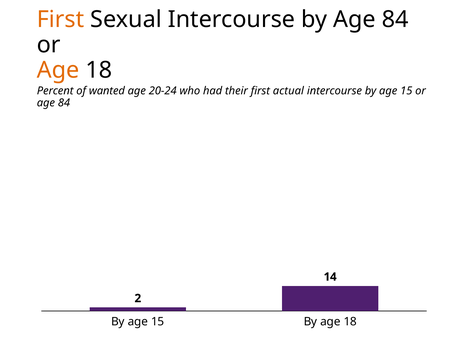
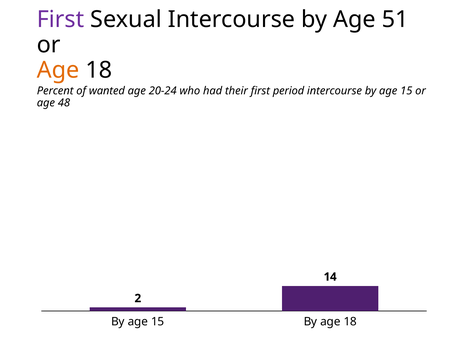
First colour: orange -> purple (61, 19)
by Age 84: 84 -> 51 (395, 19)
actual: actual -> period (289, 91)
84: 84 -> 48 (64, 103)
